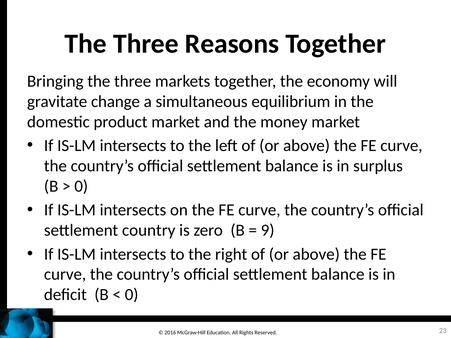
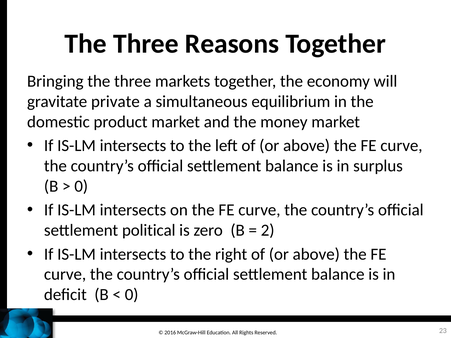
change: change -> private (115, 102)
country: country -> political (149, 230)
9: 9 -> 2 (268, 230)
